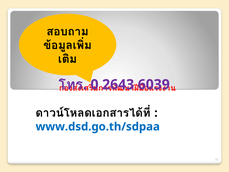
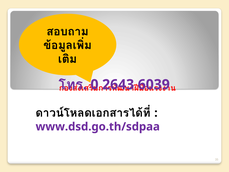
www.dsd.go.th/sdpaa colour: blue -> purple (98, 126)
